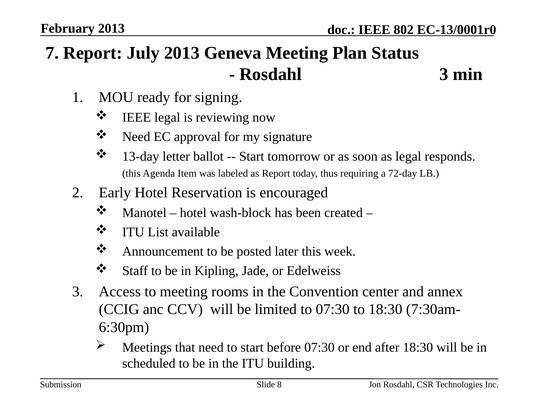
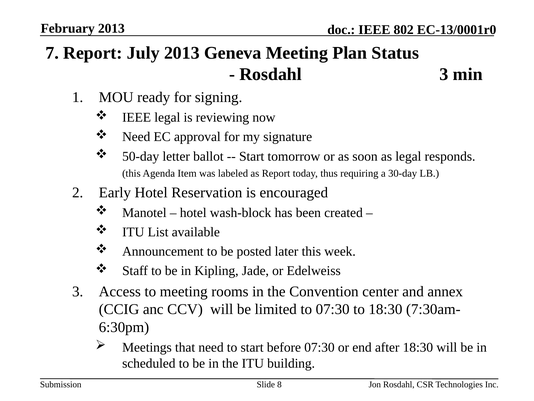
13-day: 13-day -> 50-day (141, 156)
72-day: 72-day -> 30-day (403, 173)
